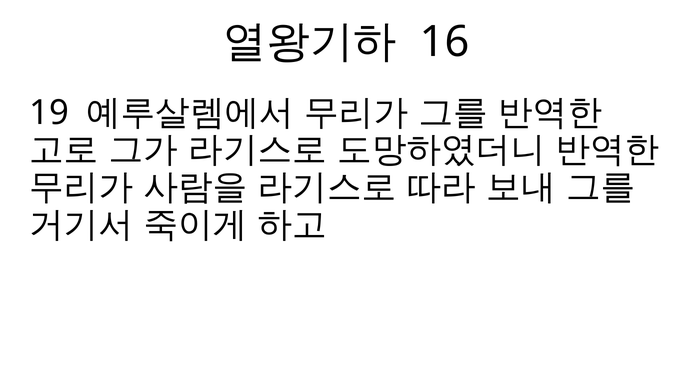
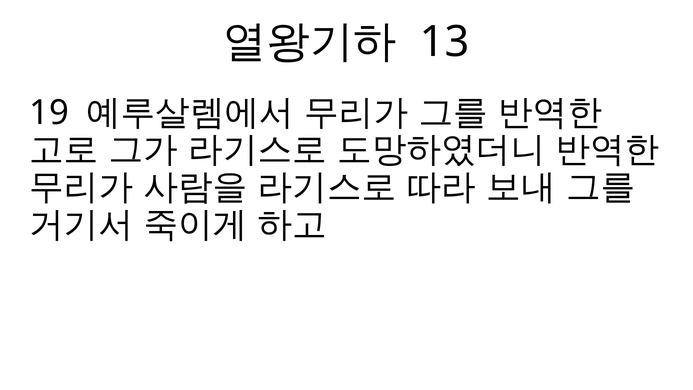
16: 16 -> 13 (445, 42)
